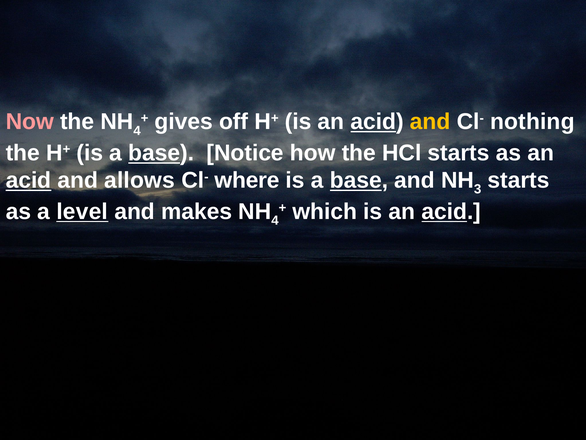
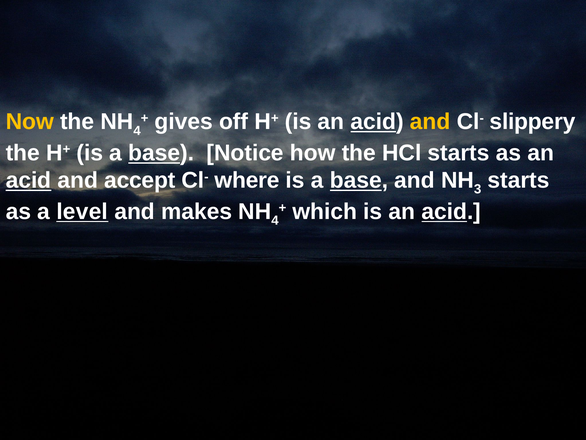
Now colour: pink -> yellow (30, 122)
nothing: nothing -> slippery (533, 122)
allows: allows -> accept (140, 180)
